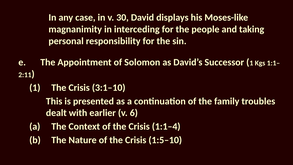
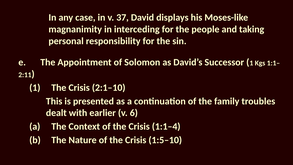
30: 30 -> 37 (123, 18)
3:1–10: 3:1–10 -> 2:1–10 (109, 88)
